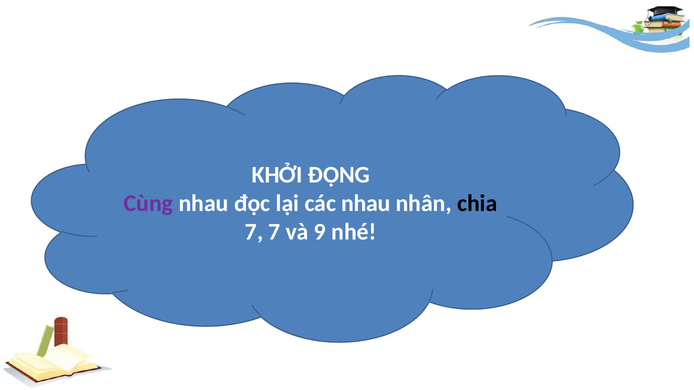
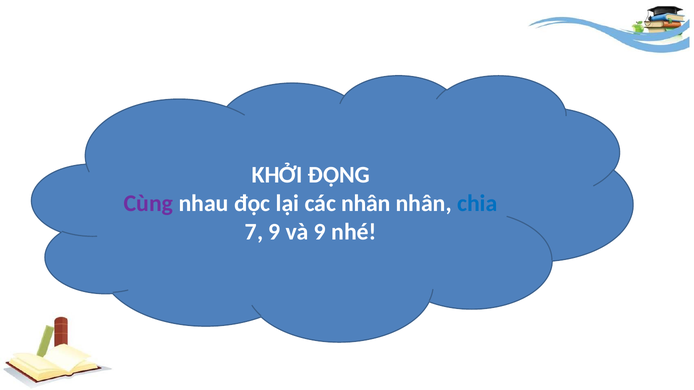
các nhau: nhau -> nhân (366, 203)
chia colour: black -> blue (477, 203)
7 7: 7 -> 9 (275, 232)
